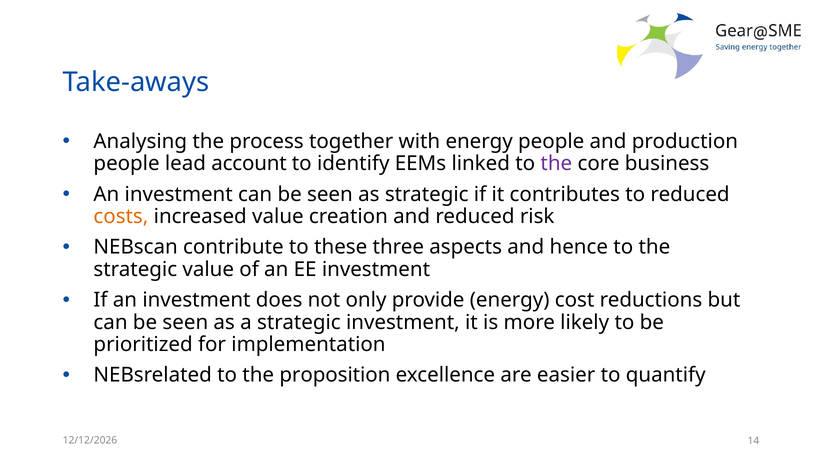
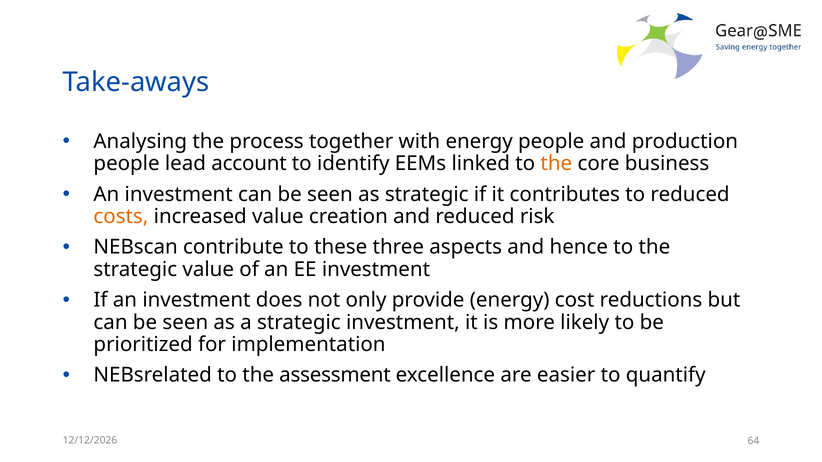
the colour: purple -> orange (556, 164)
proposition: proposition -> assessment (335, 375)
14: 14 -> 64 (753, 441)
